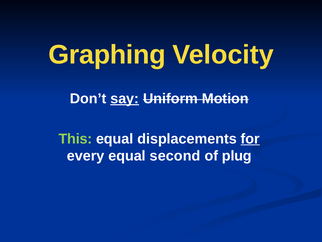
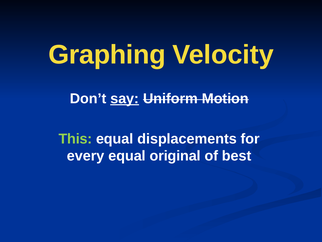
for underline: present -> none (250, 138)
second: second -> original (175, 156)
plug: plug -> best (237, 156)
